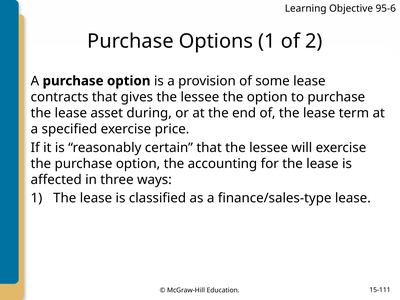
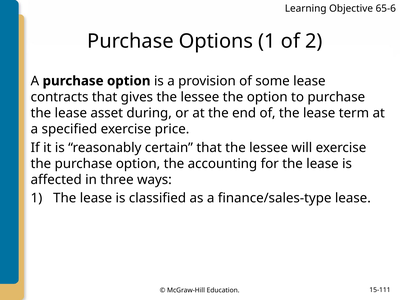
95-6: 95-6 -> 65-6 (386, 9)
